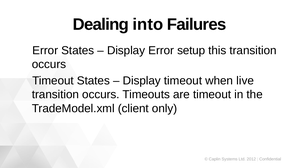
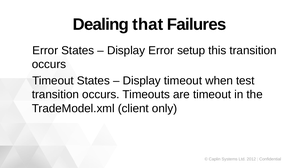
into: into -> that (148, 25)
live: live -> test (245, 81)
